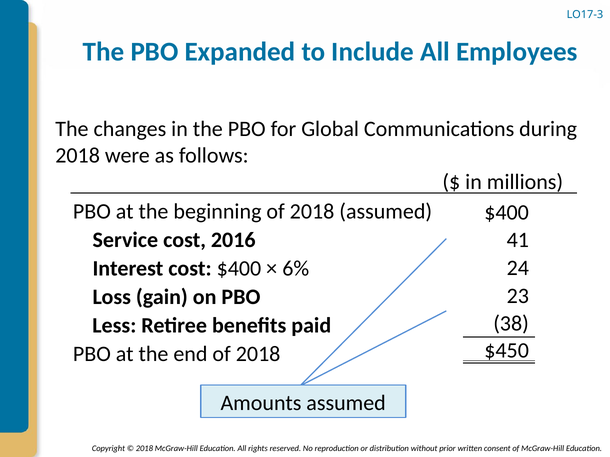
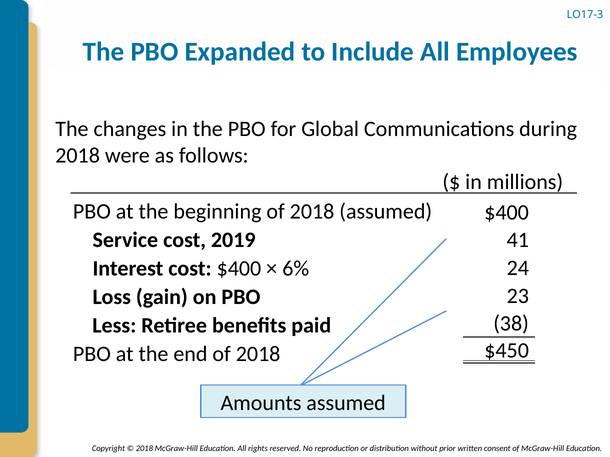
2016: 2016 -> 2019 (233, 240)
